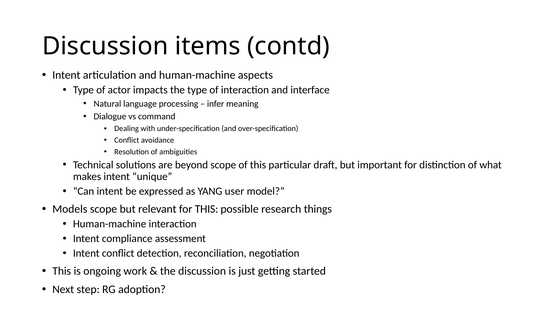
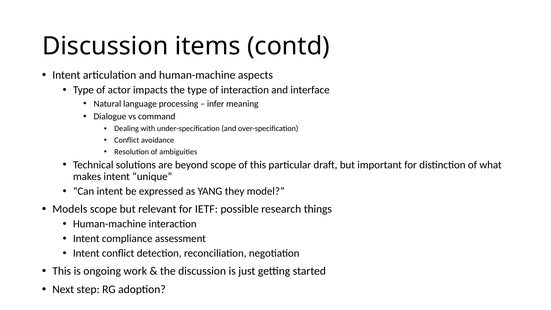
user: user -> they (235, 191)
for THIS: THIS -> IETF (206, 209)
